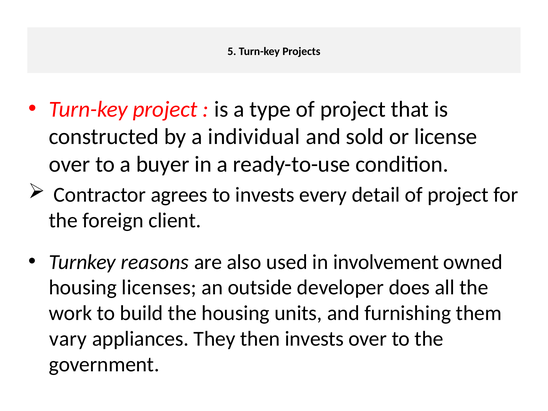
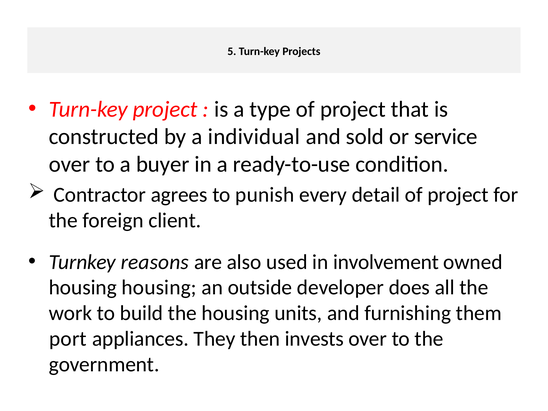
license: license -> service (446, 137)
to invests: invests -> punish (265, 195)
housing licenses: licenses -> housing (159, 288)
vary: vary -> port (68, 339)
